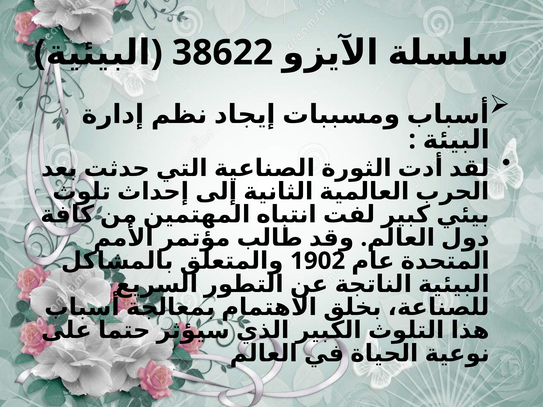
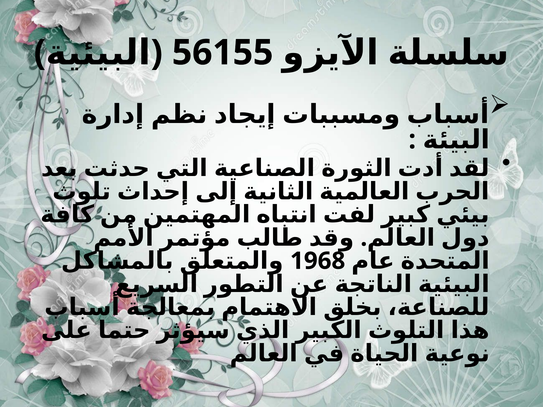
38622: 38622 -> 56155 (223, 53)
1902: 1902 -> 1968 (318, 261)
